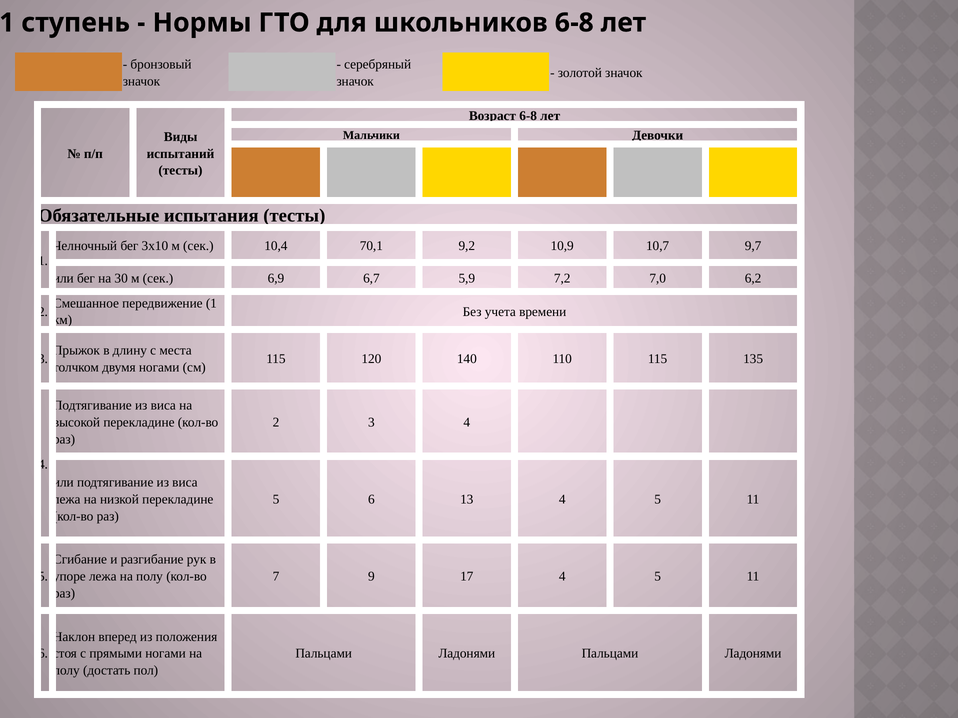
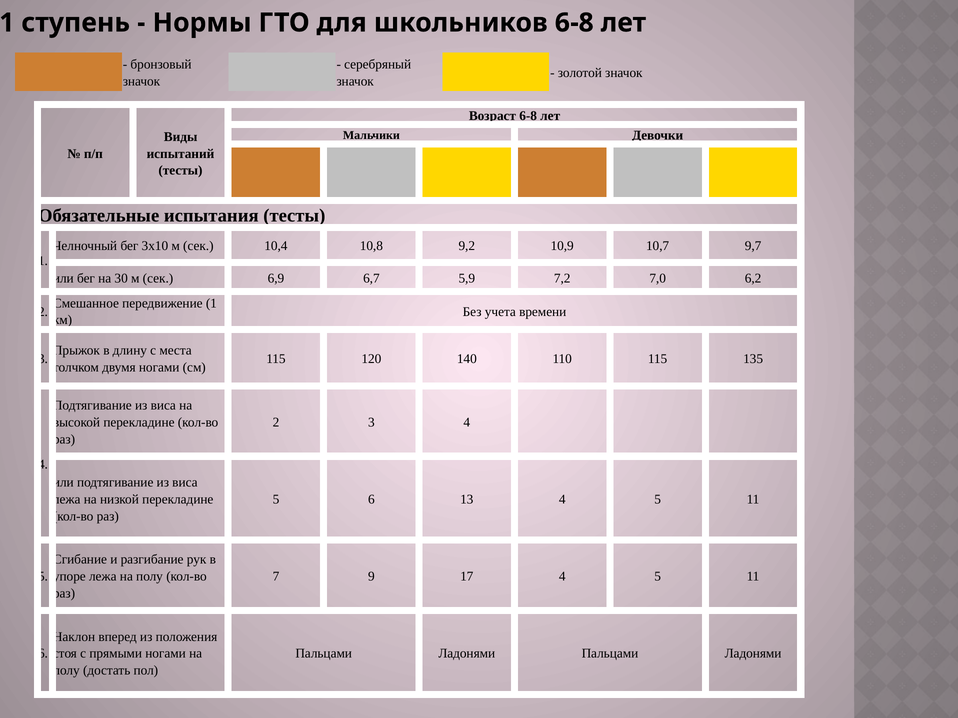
70,1: 70,1 -> 10,8 (371, 246)
